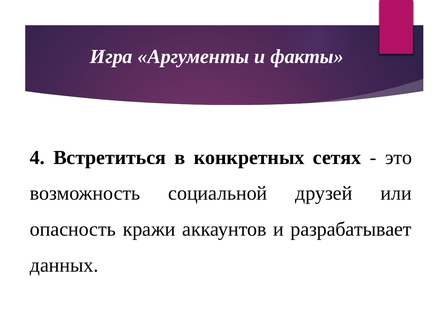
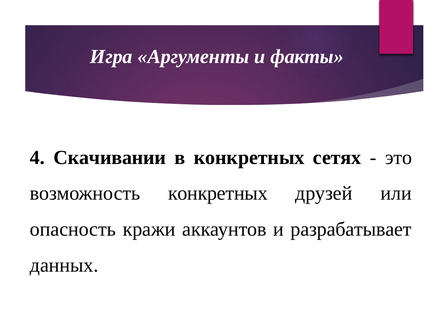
Встретиться: Встретиться -> Скачивании (110, 158)
возможность социальной: социальной -> конкретных (218, 193)
